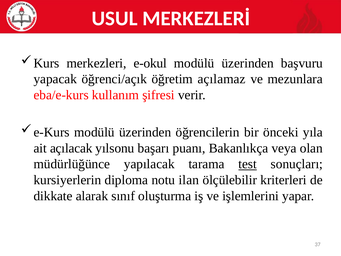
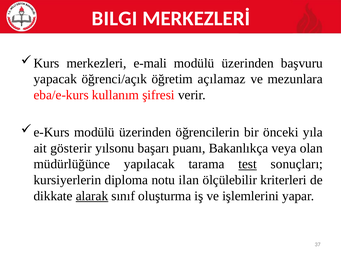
USUL: USUL -> BILGI (114, 18)
e-okul: e-okul -> e-mali (150, 63)
açılacak: açılacak -> gösterir (71, 148)
alarak underline: none -> present (92, 196)
